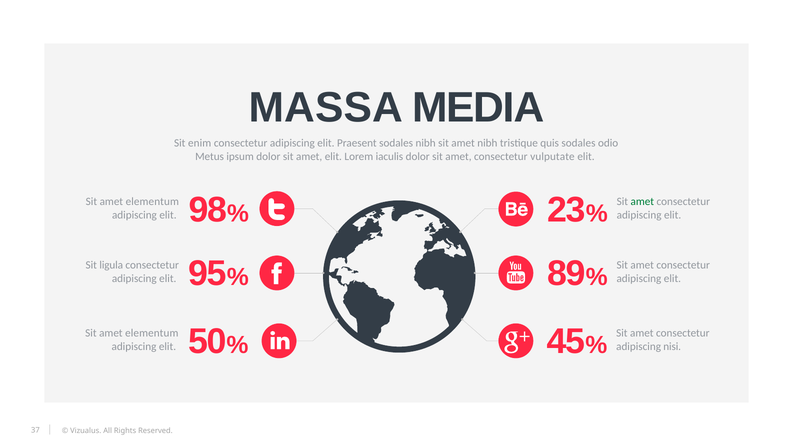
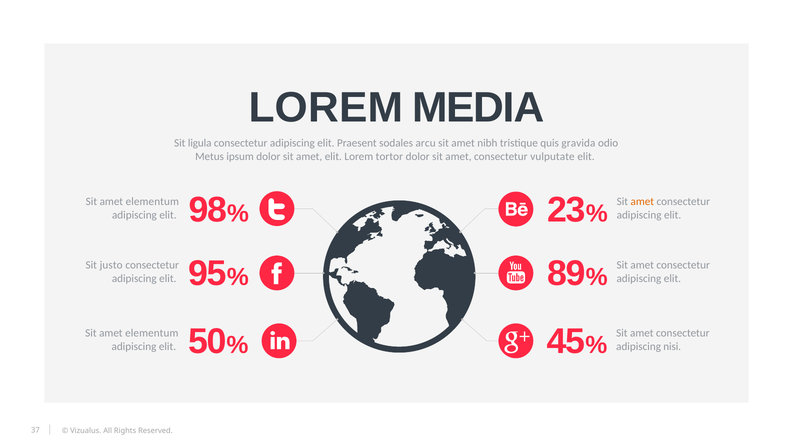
MASSA: MASSA -> LOREM (326, 108)
enim: enim -> ligula (200, 143)
sodales nibh: nibh -> arcu (426, 143)
quis sodales: sodales -> gravida (578, 143)
iaculis: iaculis -> tortor (389, 157)
amet colour: green -> orange (642, 202)
ligula: ligula -> justo (111, 265)
